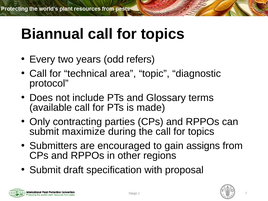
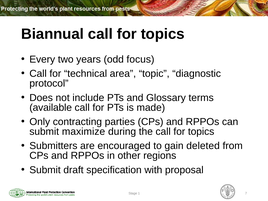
refers: refers -> focus (140, 59)
assigns: assigns -> deleted (203, 146)
